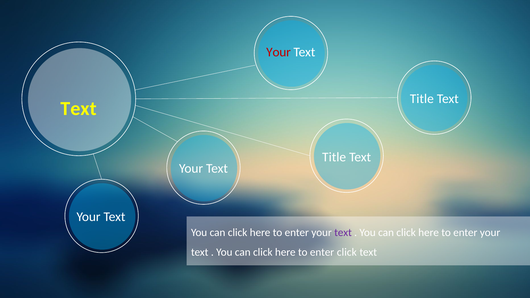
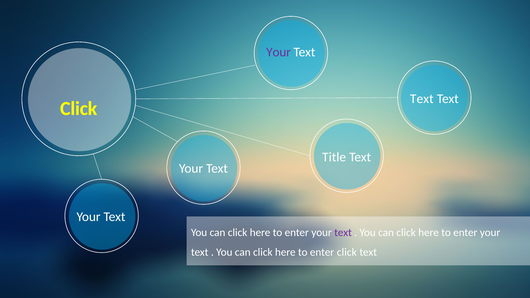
Your colour: red -> purple (279, 52)
Title: Title -> Text (422, 99)
Text: Text -> Click (79, 109)
